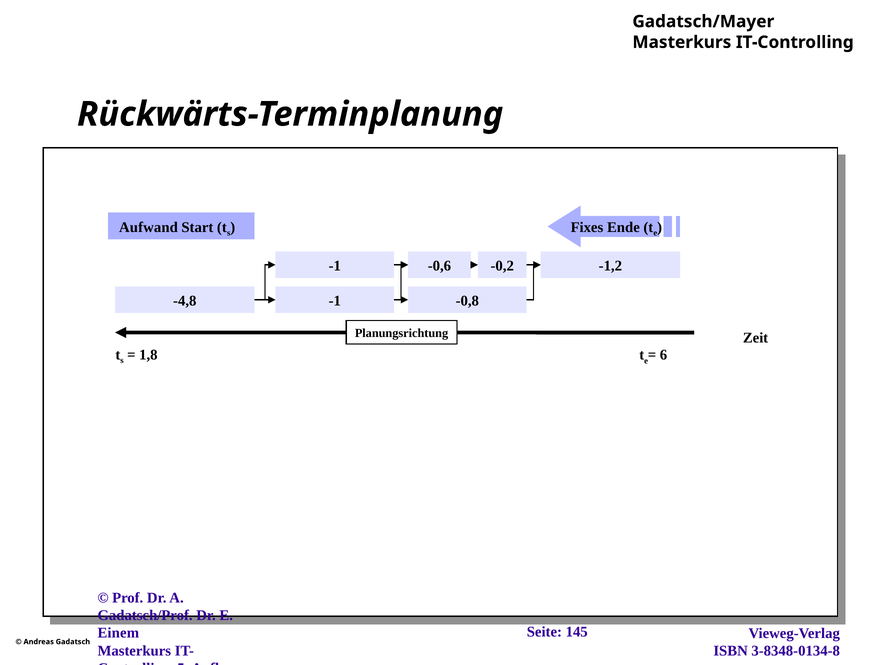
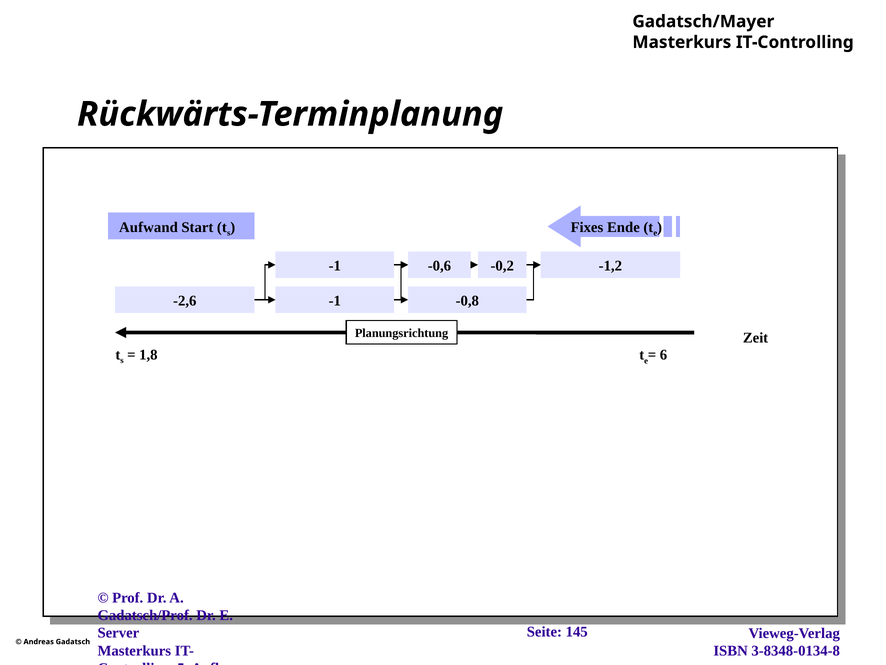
-4,8: -4,8 -> -2,6 (185, 301)
Einem: Einem -> Server (118, 633)
